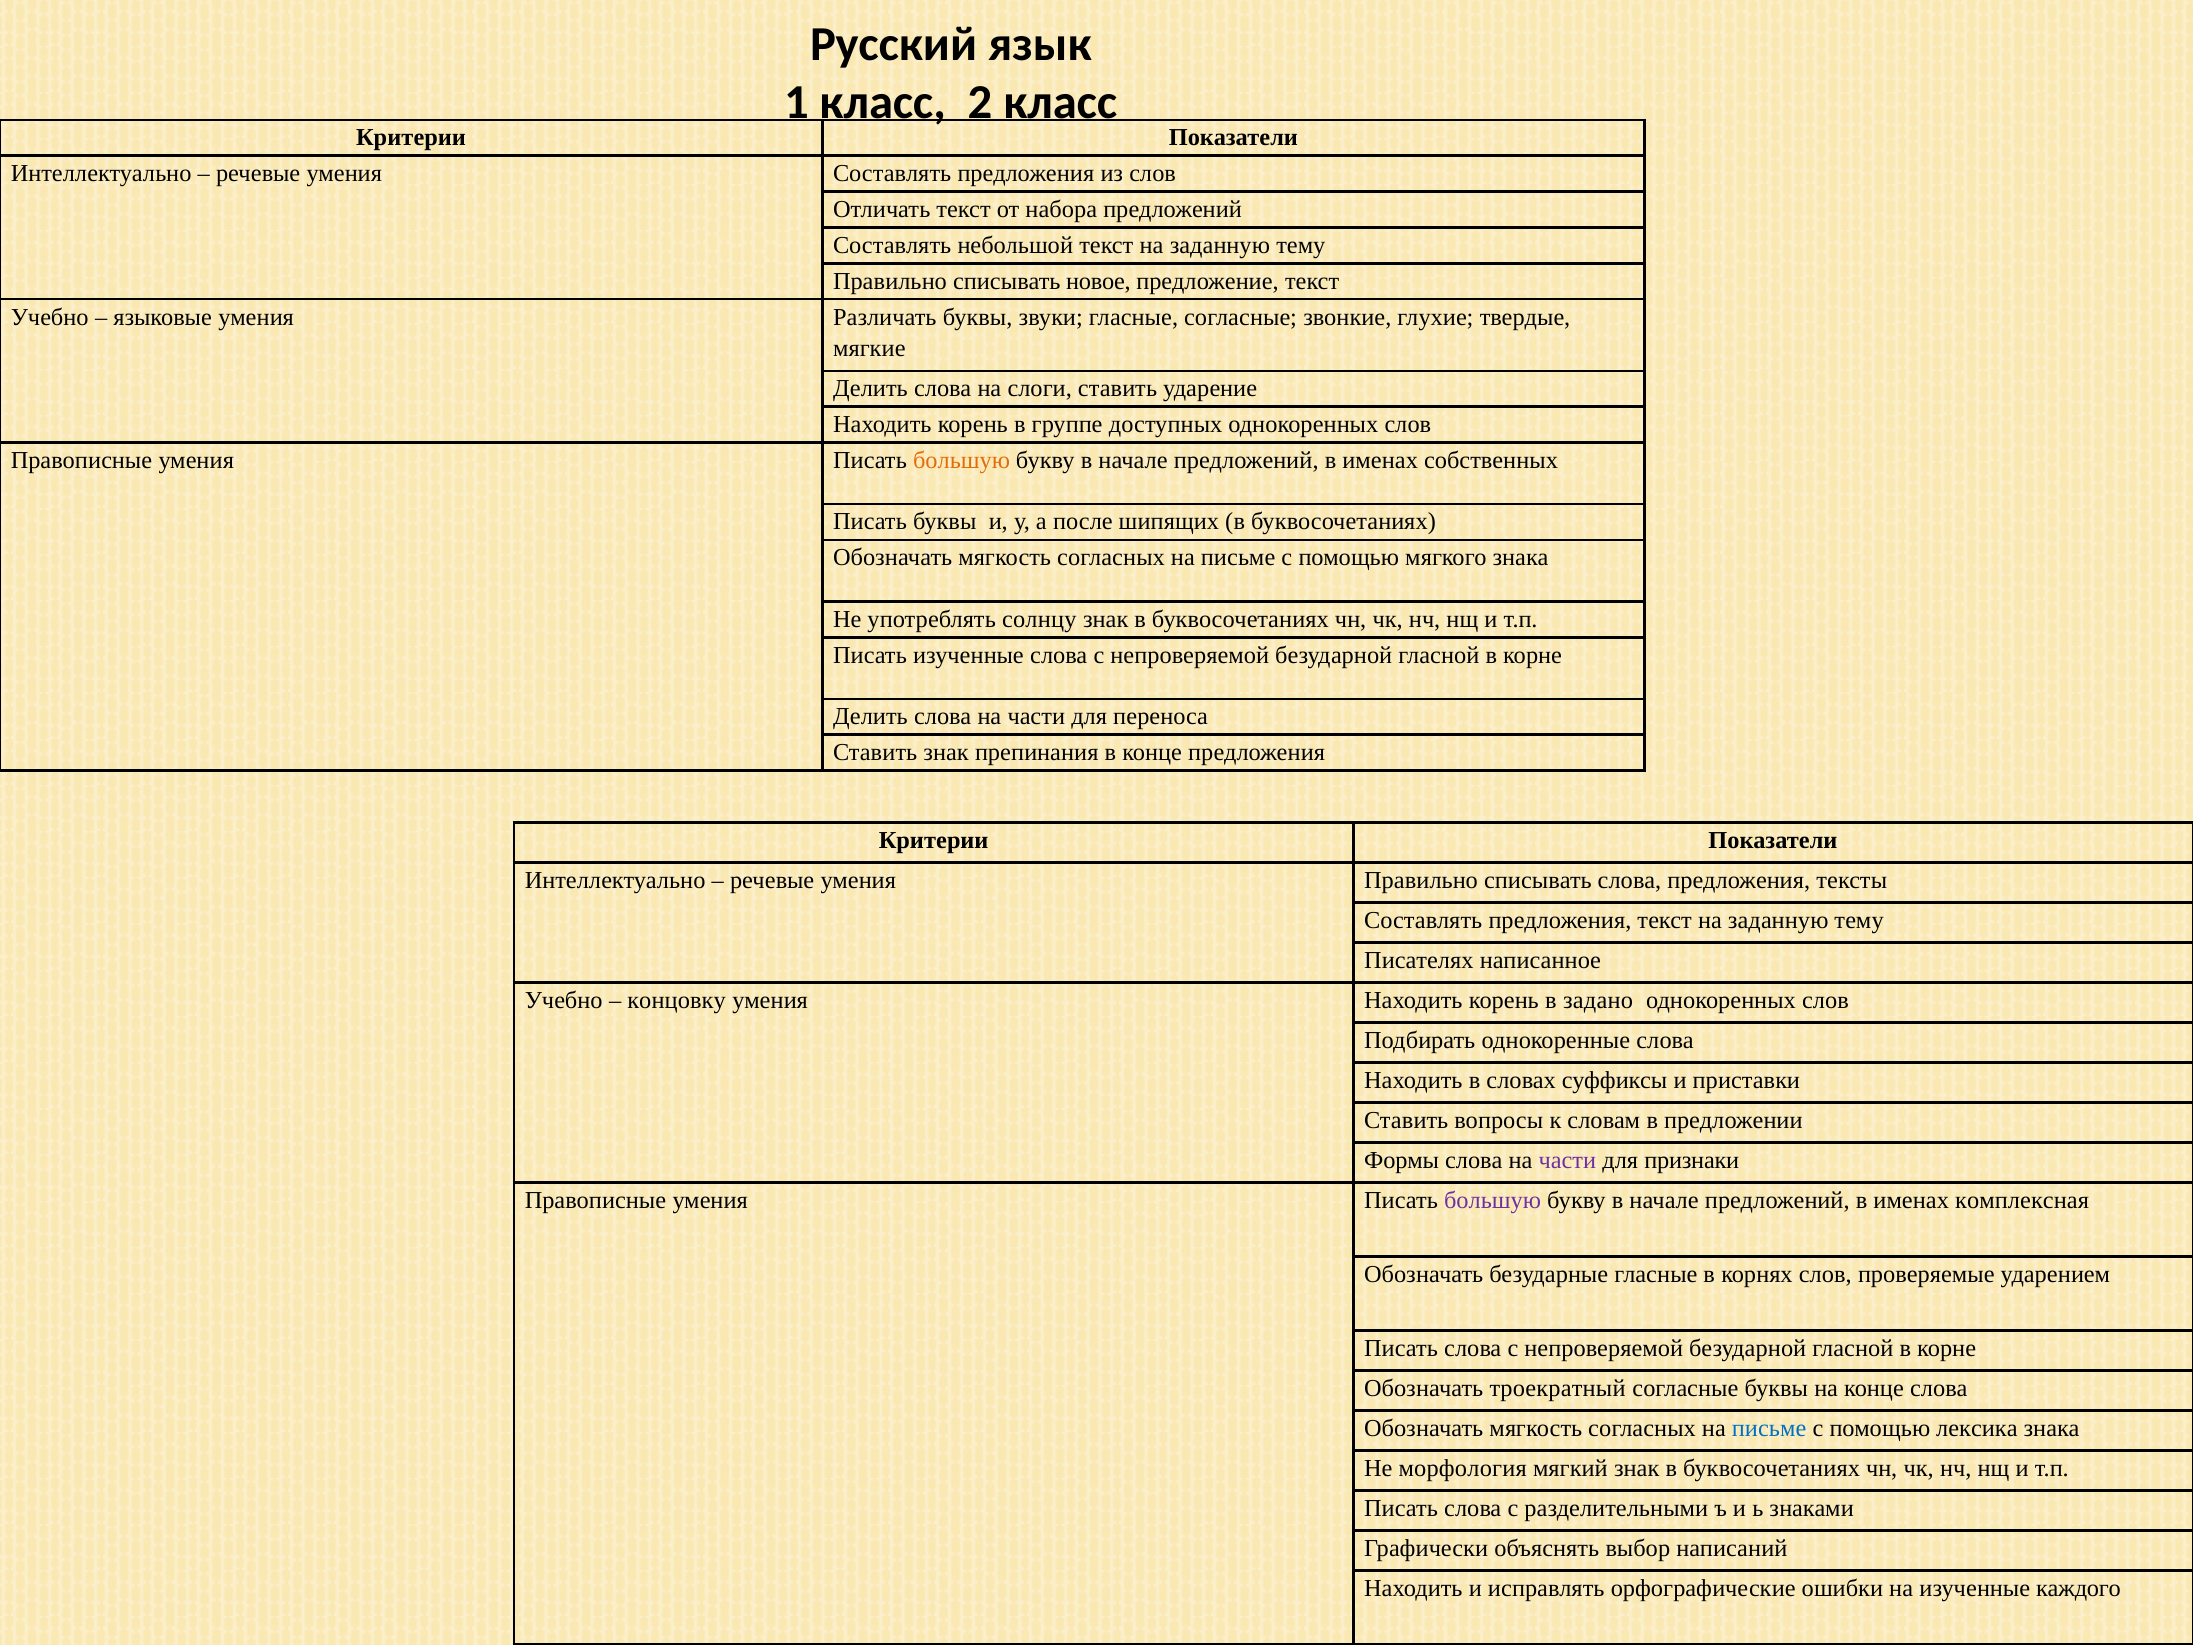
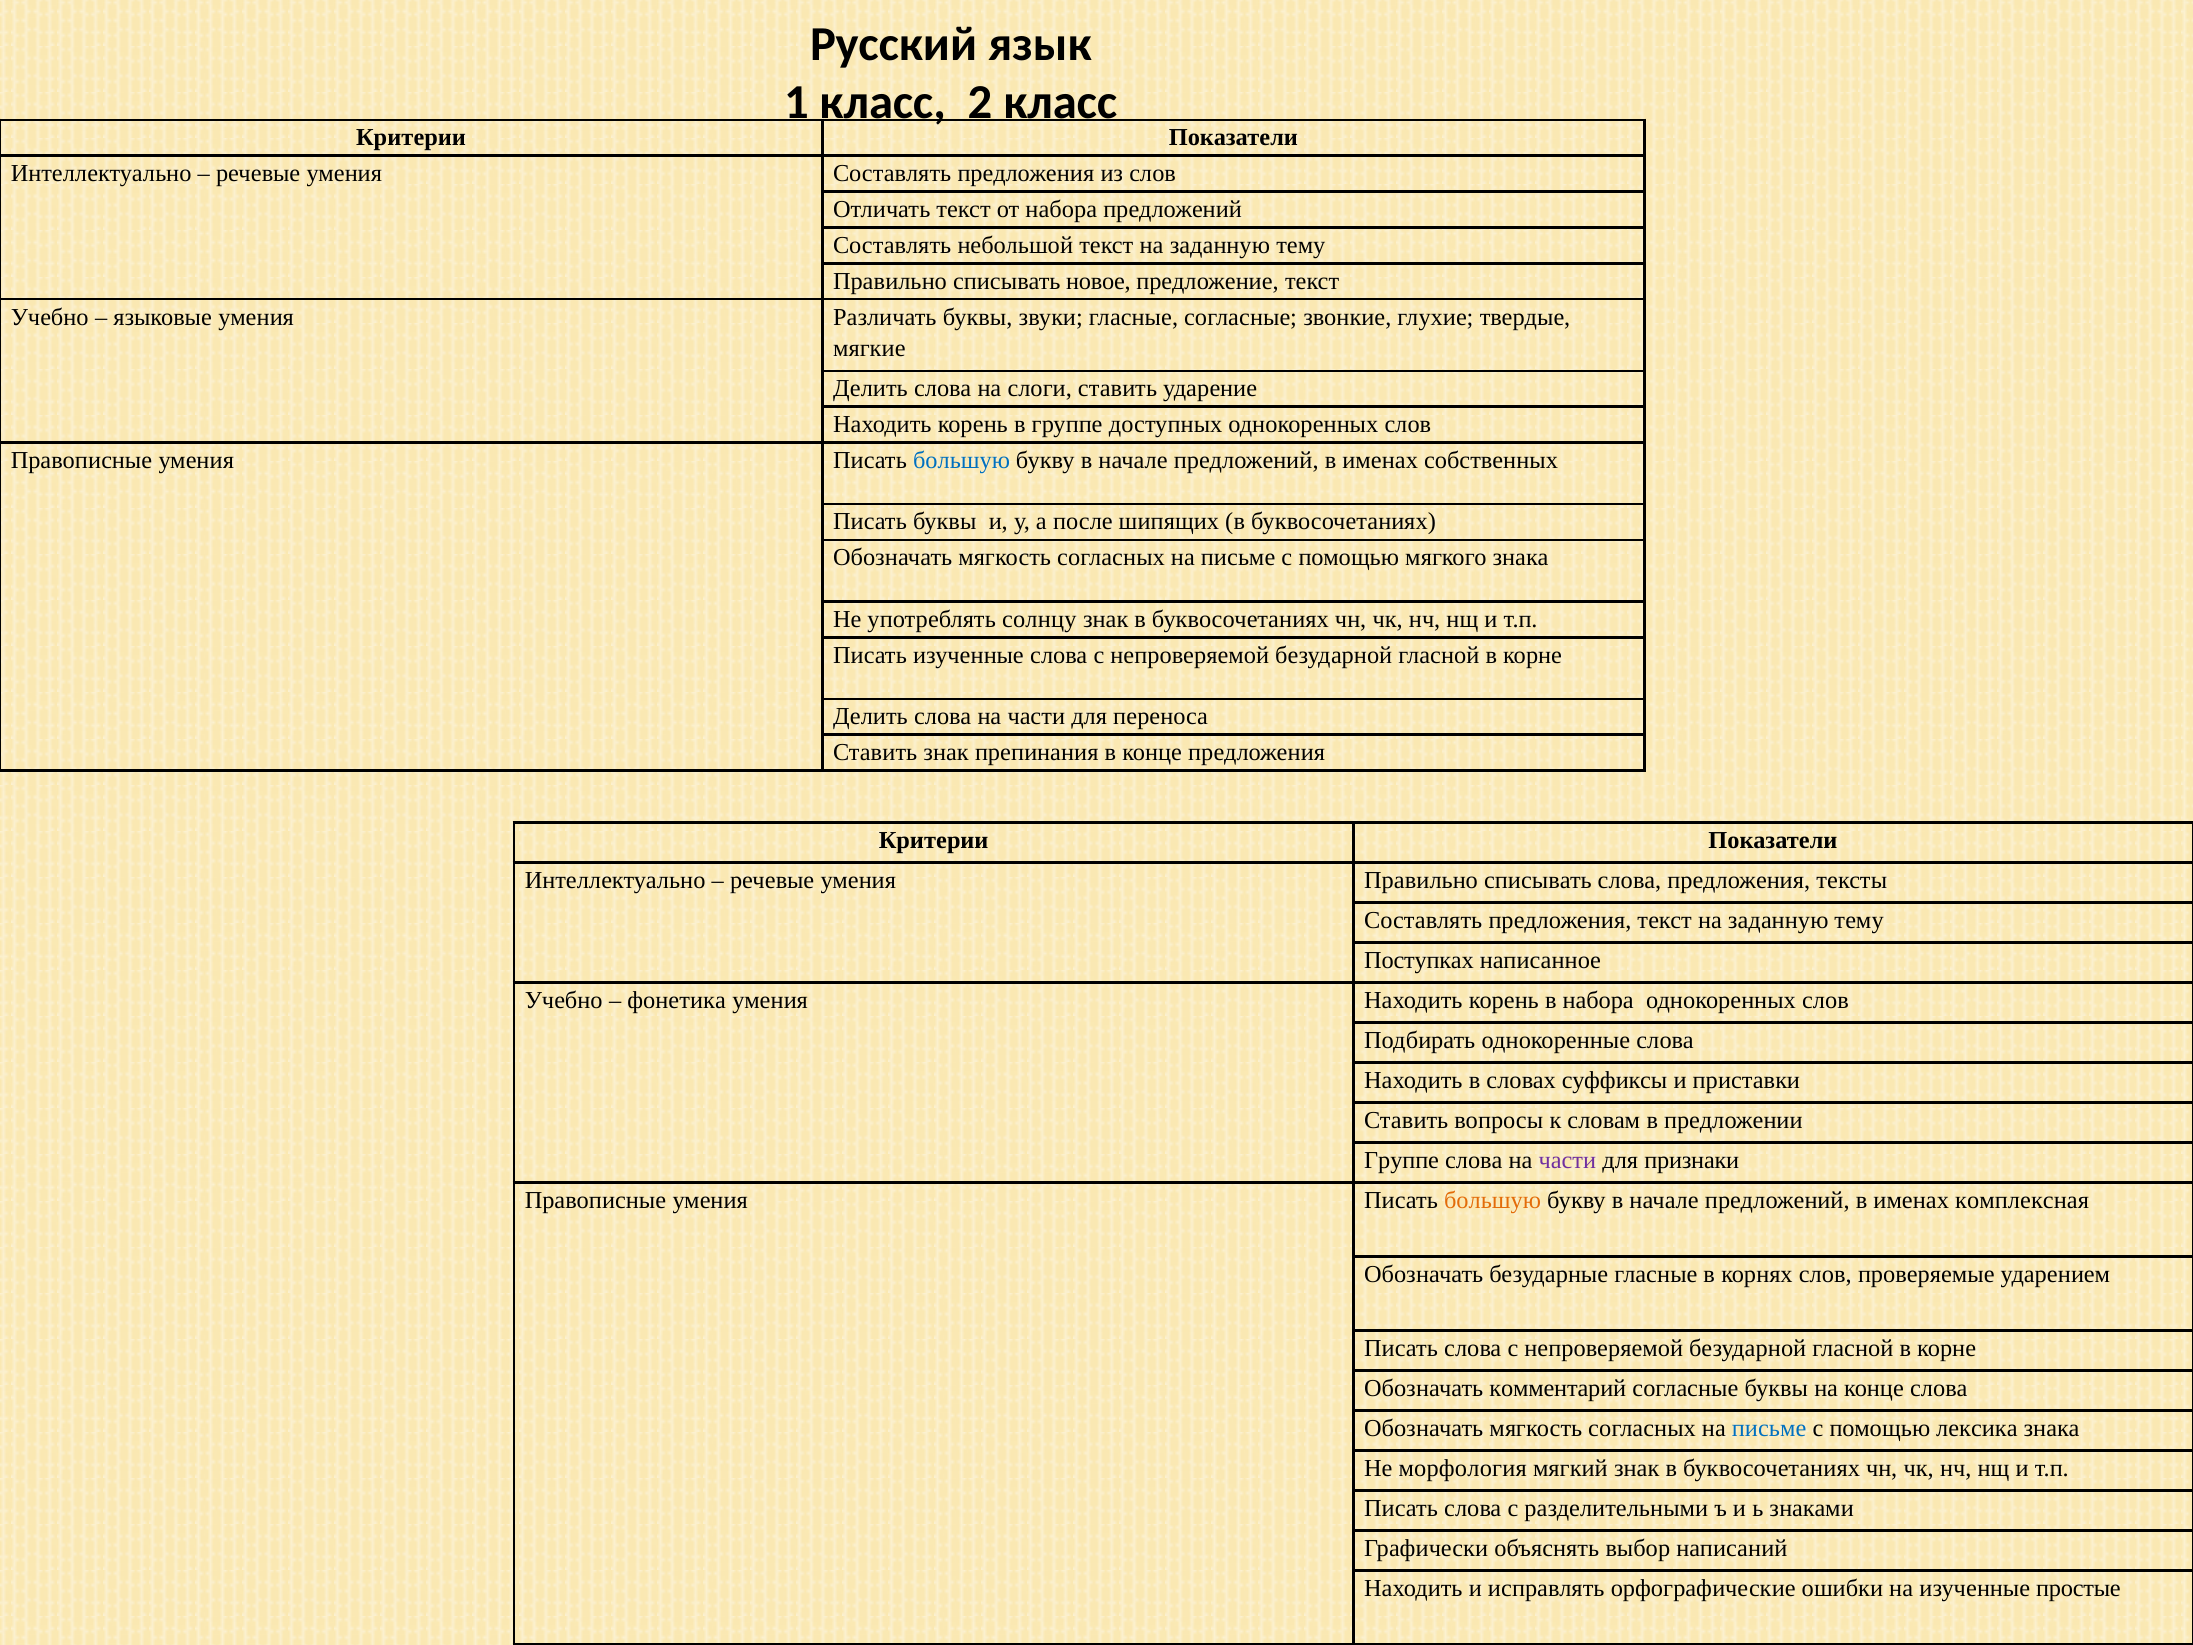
большую colour: orange -> blue (962, 460)
Писателях: Писателях -> Поступках (1419, 960)
концовку: концовку -> фонетика (677, 1000)
в задано: задано -> набора (1598, 1000)
Формы: Формы -> Группе (1402, 1160)
большую colour: purple -> orange (1493, 1200)
троекратный: троекратный -> комментарий (1558, 1388)
каждого: каждого -> простые (2078, 1588)
